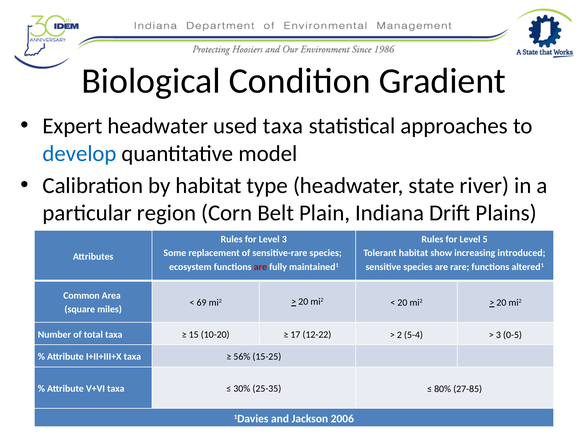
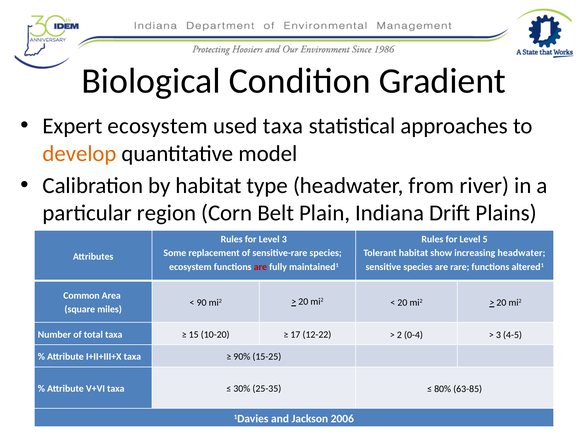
Expert headwater: headwater -> ecosystem (158, 126)
develop colour: blue -> orange (80, 153)
state: state -> from (431, 186)
increasing introduced: introduced -> headwater (521, 253)
69: 69 -> 90 (202, 303)
5-4: 5-4 -> 0-4 (413, 335)
0-5: 0-5 -> 4-5 (513, 335)
56%: 56% -> 90% (242, 357)
27-85: 27-85 -> 63-85 (468, 389)
